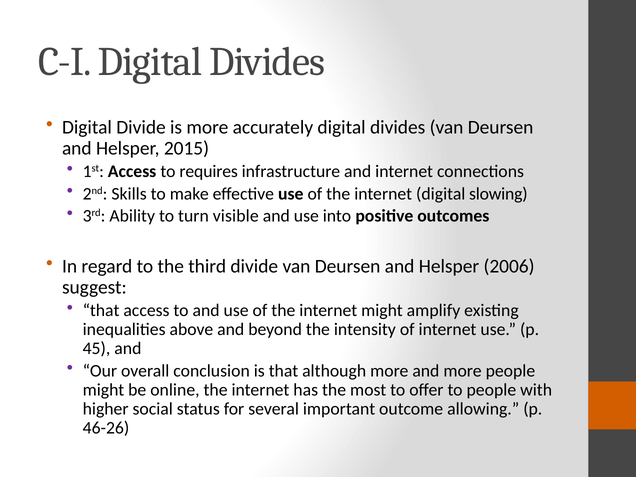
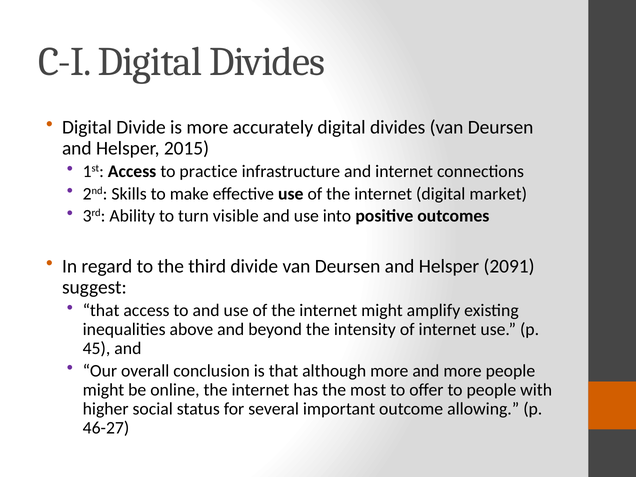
requires: requires -> practice (209, 171)
slowing: slowing -> market (498, 194)
2006: 2006 -> 2091 (509, 266)
46-26: 46-26 -> 46-27 (106, 428)
